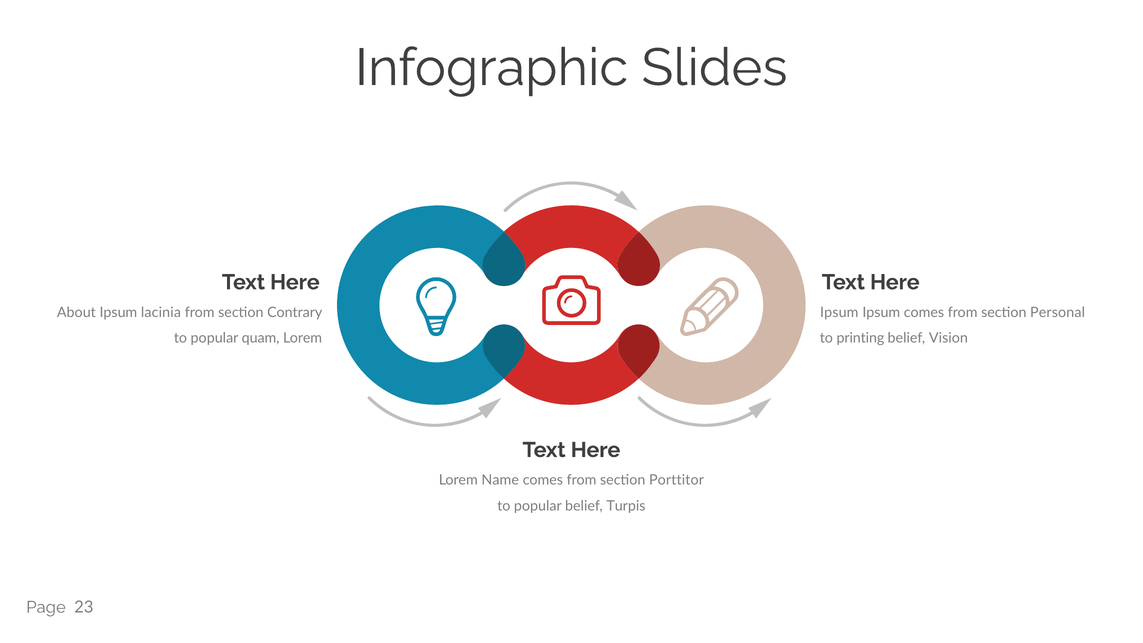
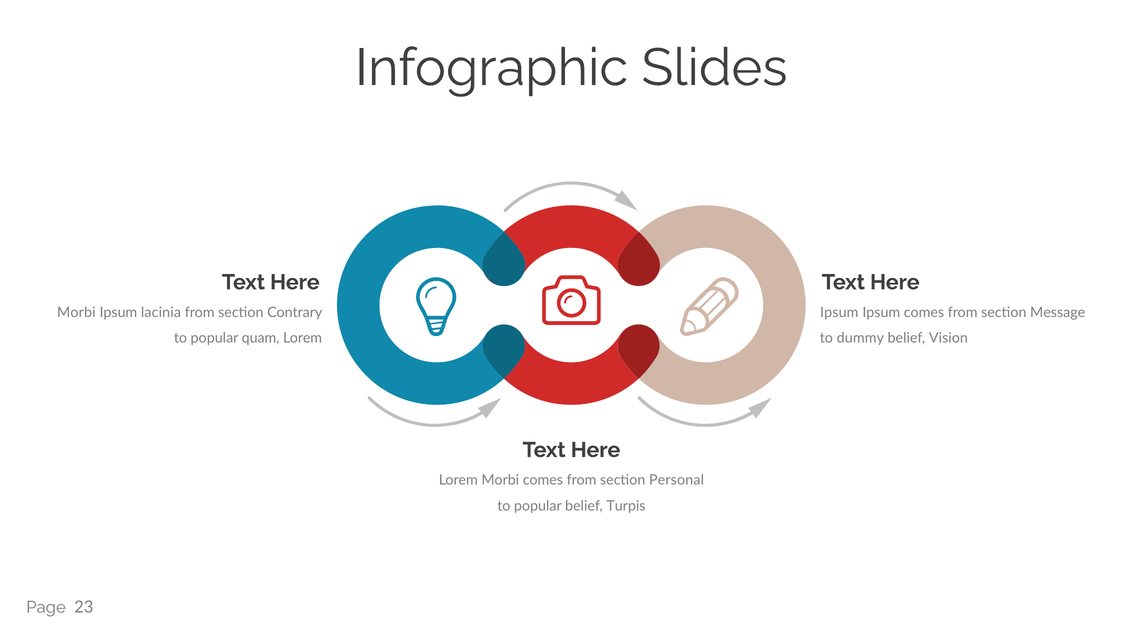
About: About -> Morbi (76, 312)
Personal: Personal -> Message (1058, 312)
printing: printing -> dummy (860, 338)
Lorem Name: Name -> Morbi (500, 480)
Porttitor: Porttitor -> Personal (677, 480)
